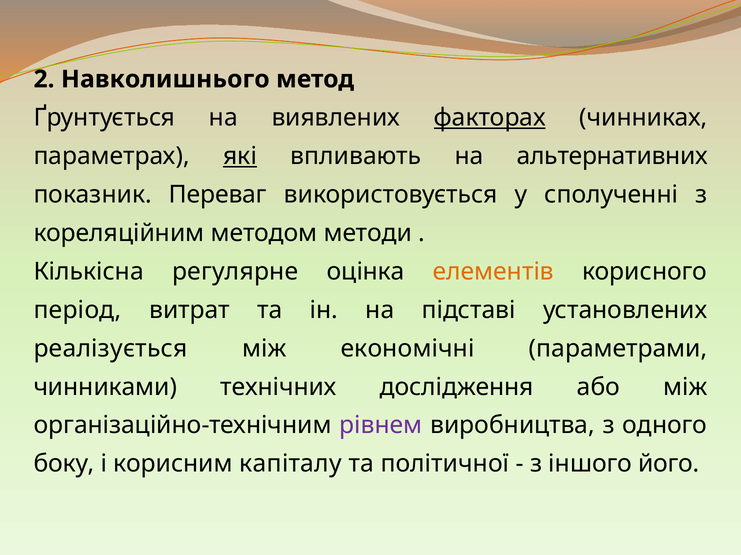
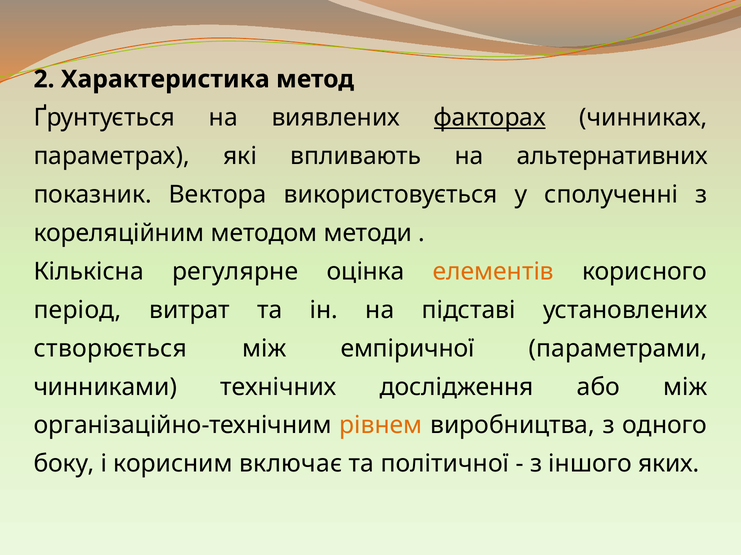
Навколишнього: Навколишнього -> Характеристика (165, 79)
які underline: present -> none (240, 156)
Переваг: Переваг -> Вектора (218, 195)
реалізується: реалізується -> створюється (111, 349)
економічні: економічні -> емпіричної (408, 349)
рівнем colour: purple -> orange (381, 426)
капіталу: капіталу -> включає (291, 464)
його: його -> яких (669, 464)
